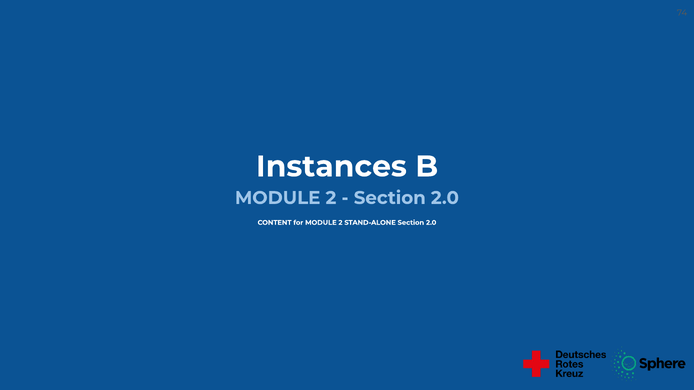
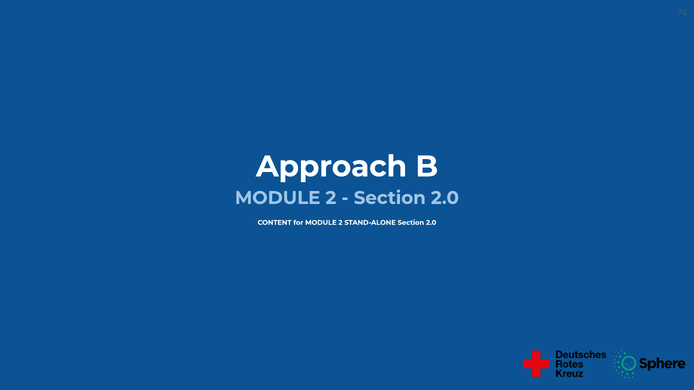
Instances: Instances -> Approach (332, 167)
